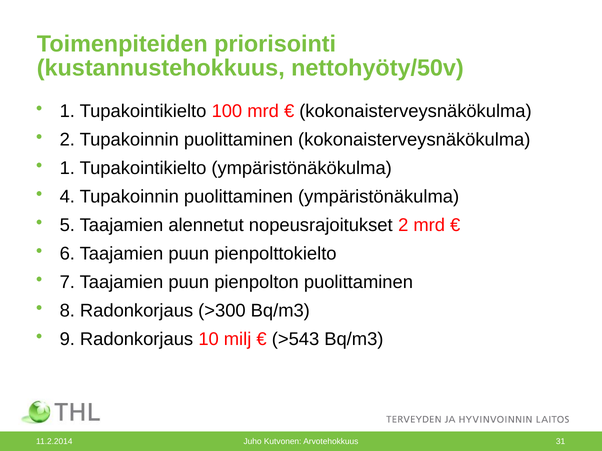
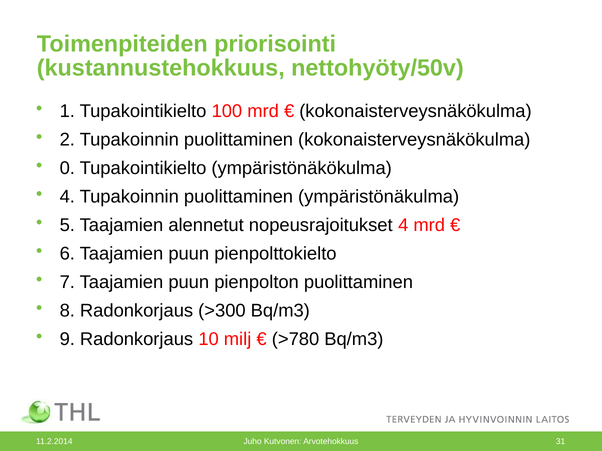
1: 1 -> 0 (67, 168)
nopeusrajoitukset 2: 2 -> 4 (403, 225)
>543: >543 -> >780 (296, 339)
